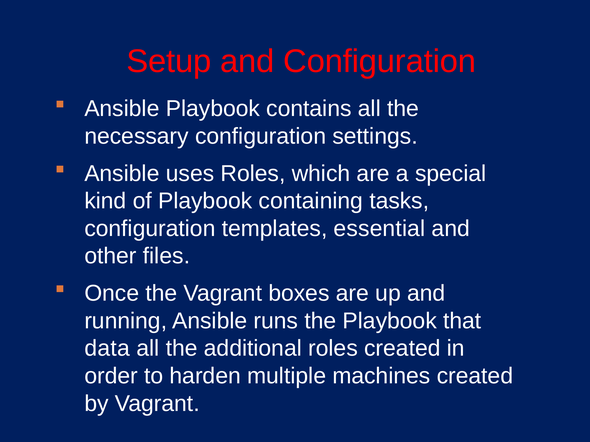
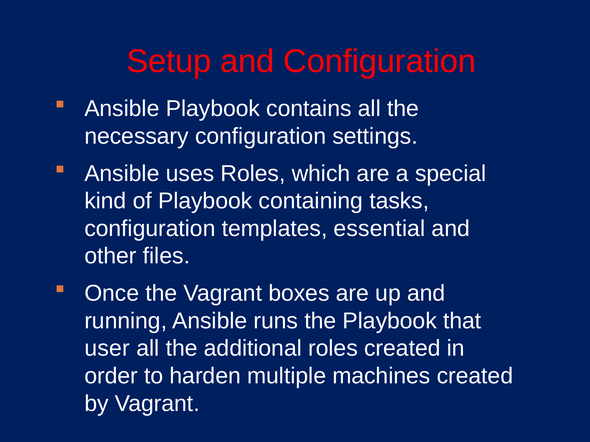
data: data -> user (107, 349)
